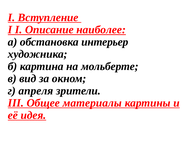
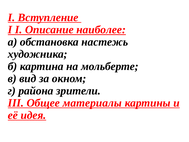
интерьер: интерьер -> настежь (105, 42)
апреля: апреля -> района (36, 91)
